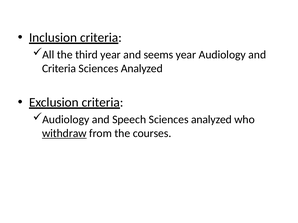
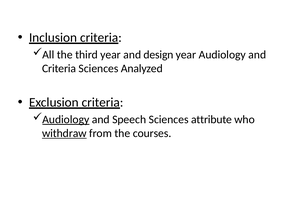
seems: seems -> design (158, 55)
Audiology underline: none -> present (66, 120)
Speech Sciences analyzed: analyzed -> attribute (211, 120)
